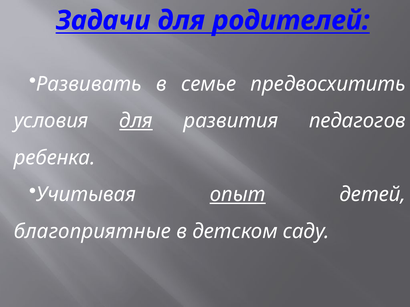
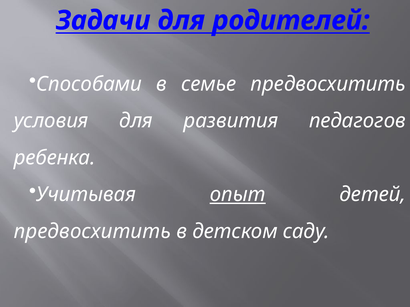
Развивать: Развивать -> Способами (89, 84)
для underline: present -> none (136, 121)
благоприятные: благоприятные -> предвосхитить (92, 232)
